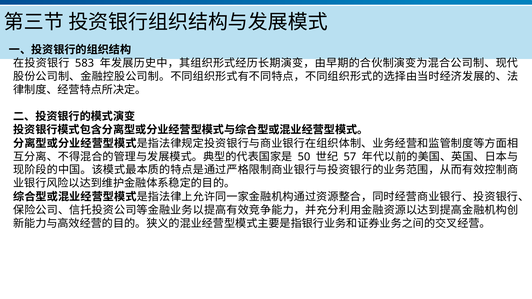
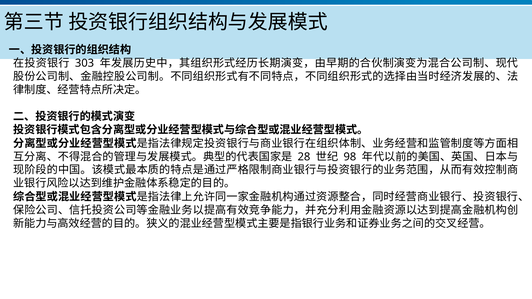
583: 583 -> 303 (85, 63)
50: 50 -> 28 (304, 157)
57: 57 -> 98 (350, 157)
